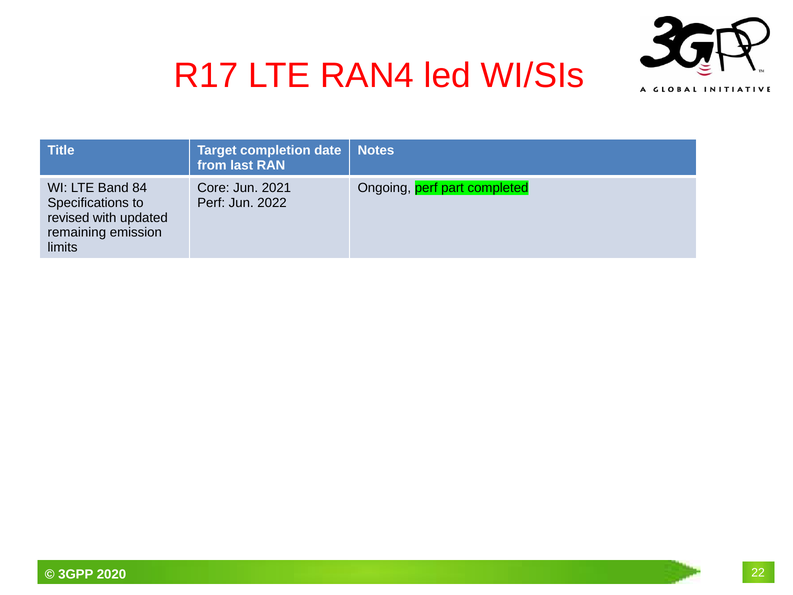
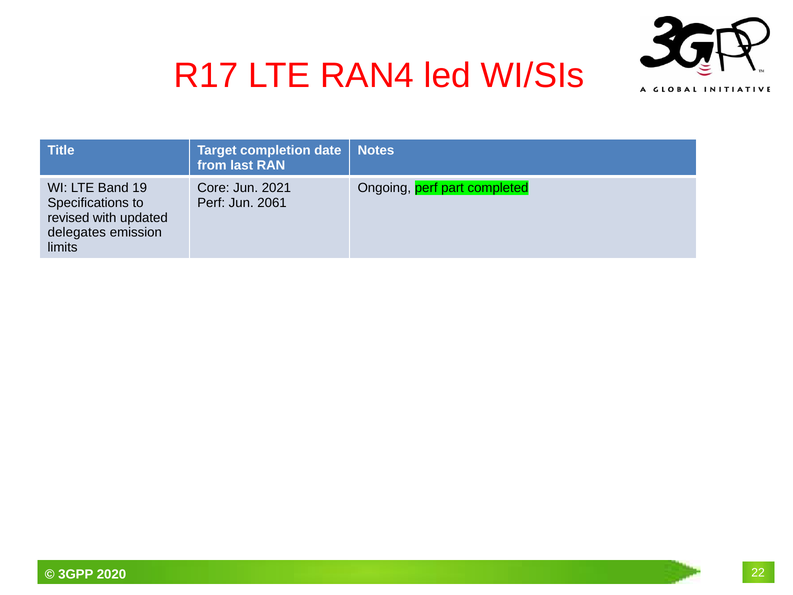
84: 84 -> 19 (140, 188)
2022: 2022 -> 2061 (272, 203)
remaining: remaining -> delegates (77, 232)
